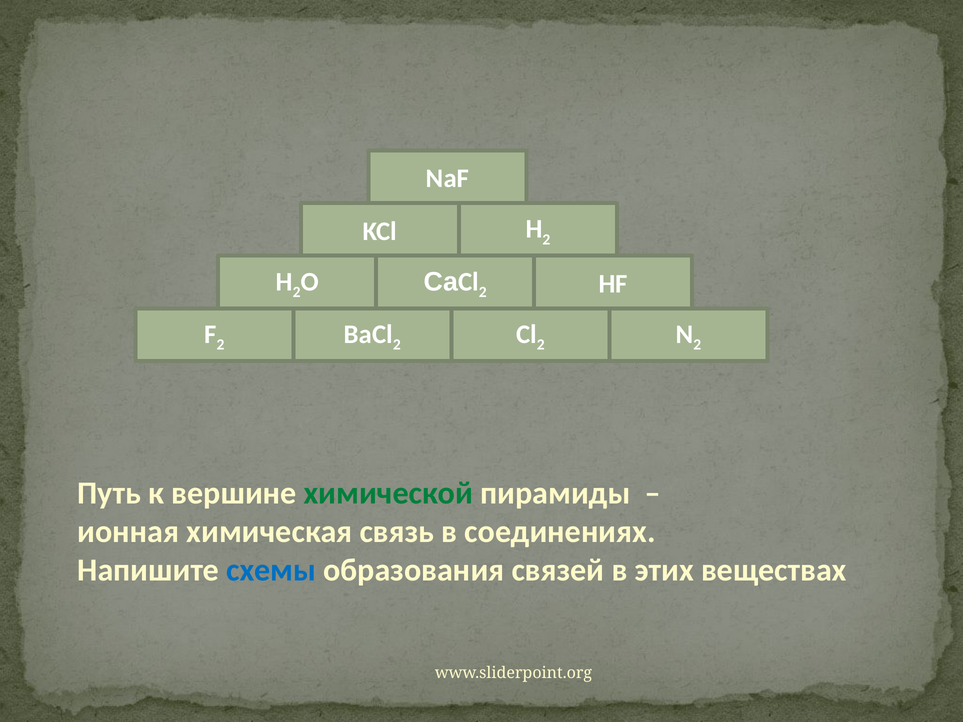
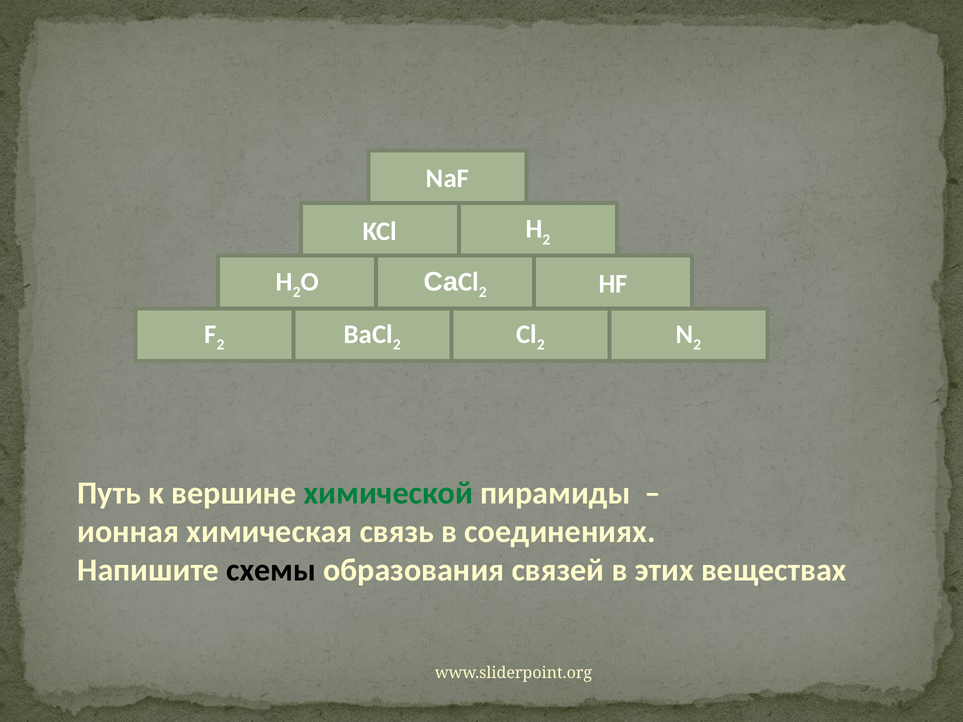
схемы colour: blue -> black (271, 571)
